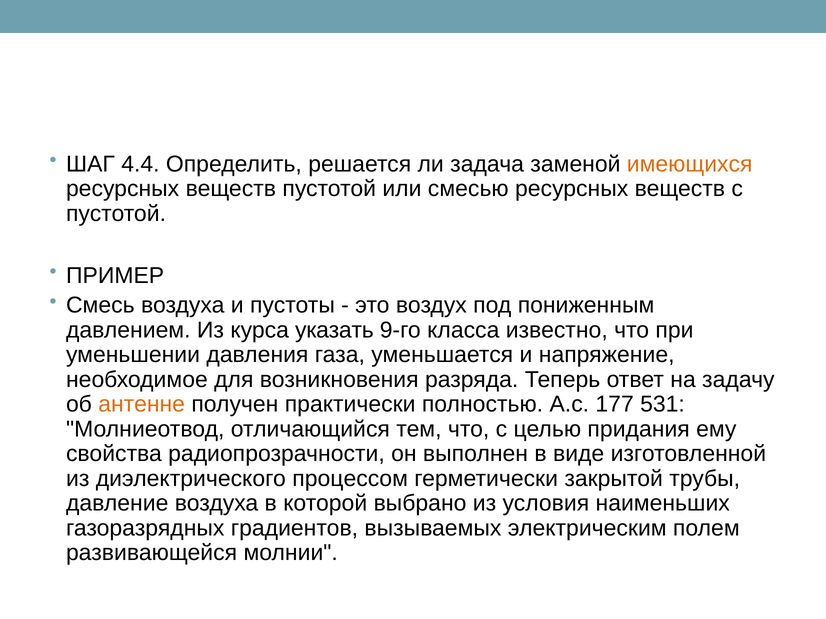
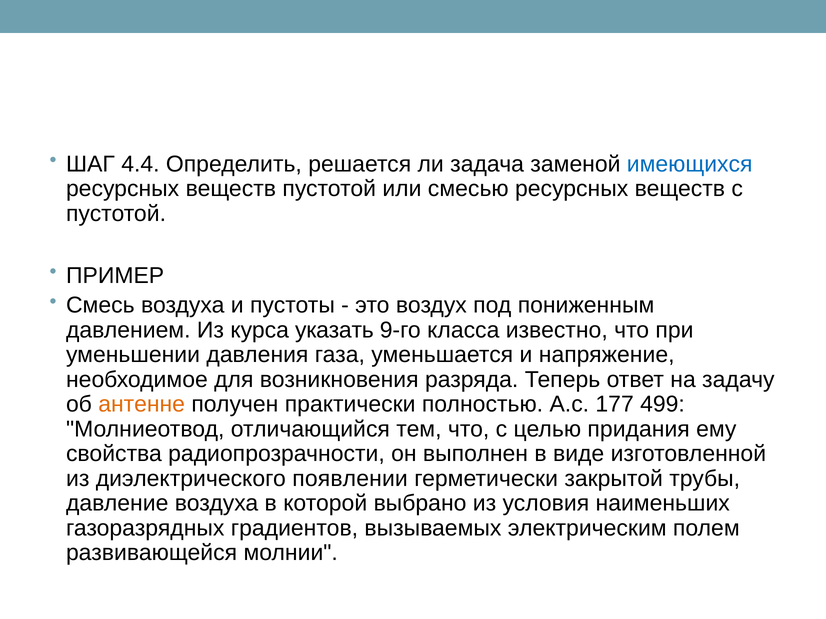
имеющихся colour: orange -> blue (690, 164)
531: 531 -> 499 (662, 405)
процессом: процессом -> появлении (350, 479)
